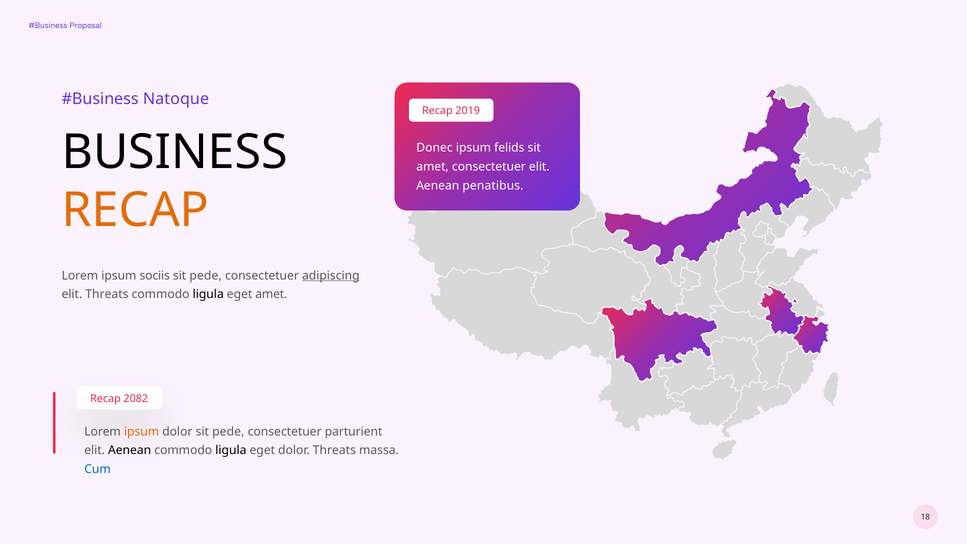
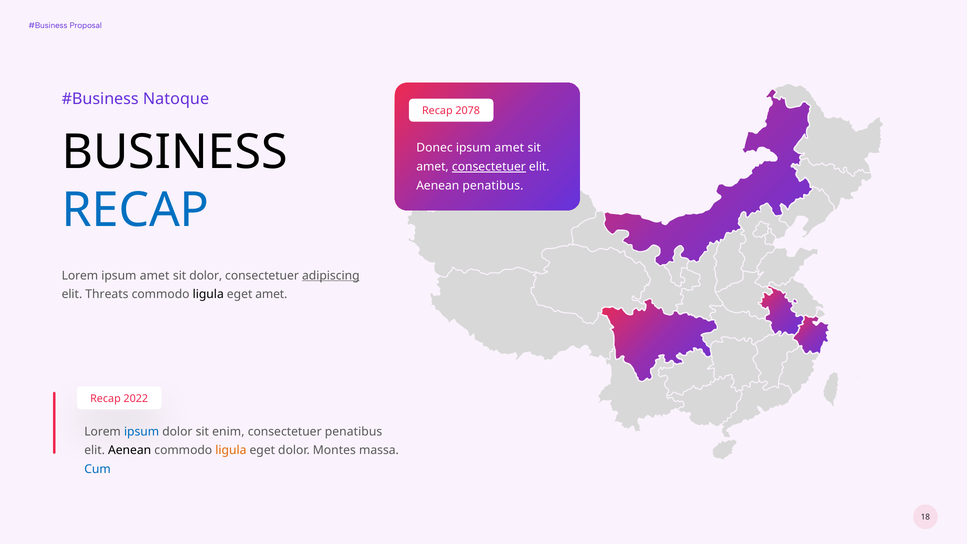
2019: 2019 -> 2078 (468, 111)
felids: felids -> amet (509, 148)
consectetuer underline: none -> present (489, 167)
RECAP colour: orange -> blue (135, 210)
Lorem ipsum sociis: sociis -> amet (155, 276)
pede: pede -> dolor (206, 276)
2082: 2082 -> 2022 (136, 399)
ipsum colour: orange -> blue (142, 432)
dolor sit pede: pede -> enim (228, 432)
consectetuer parturient: parturient -> penatibus (354, 432)
ligula colour: black -> orange (231, 450)
dolor Threats: Threats -> Montes (334, 450)
